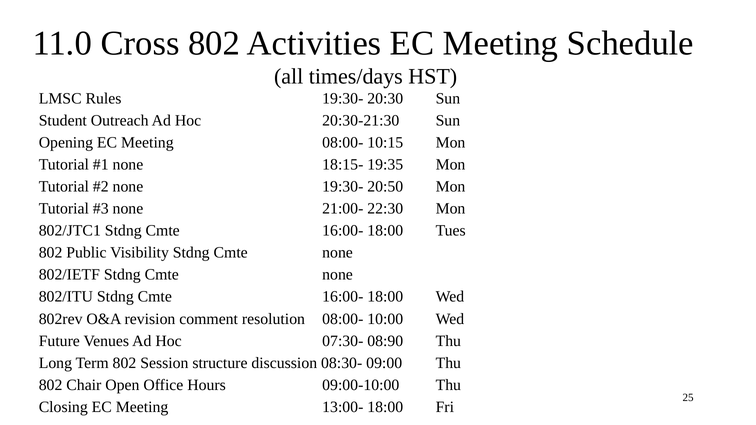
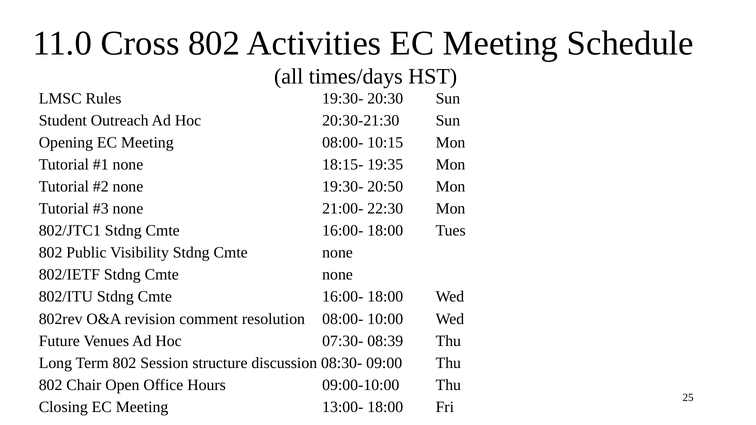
08:90: 08:90 -> 08:39 (385, 341)
